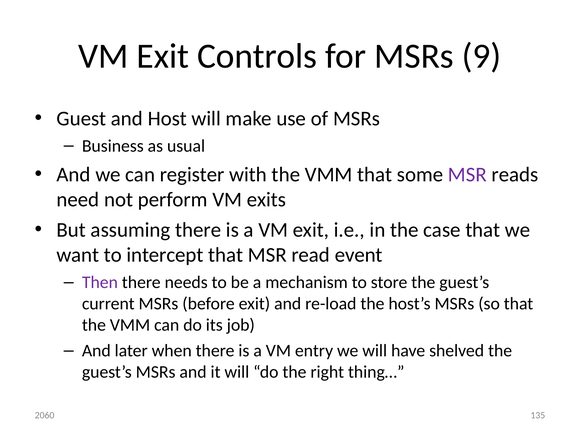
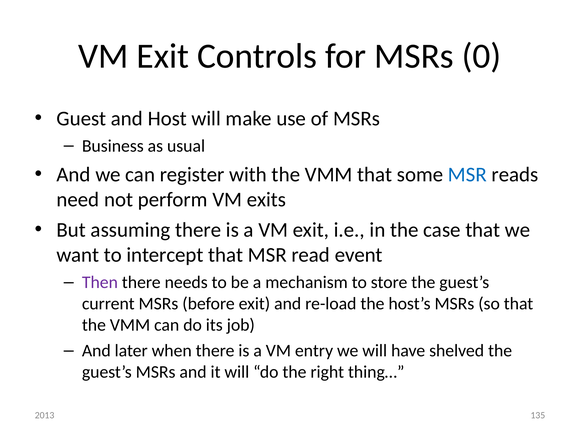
9: 9 -> 0 (482, 56)
MSR colour: purple -> blue (467, 174)
2060: 2060 -> 2013 (45, 415)
